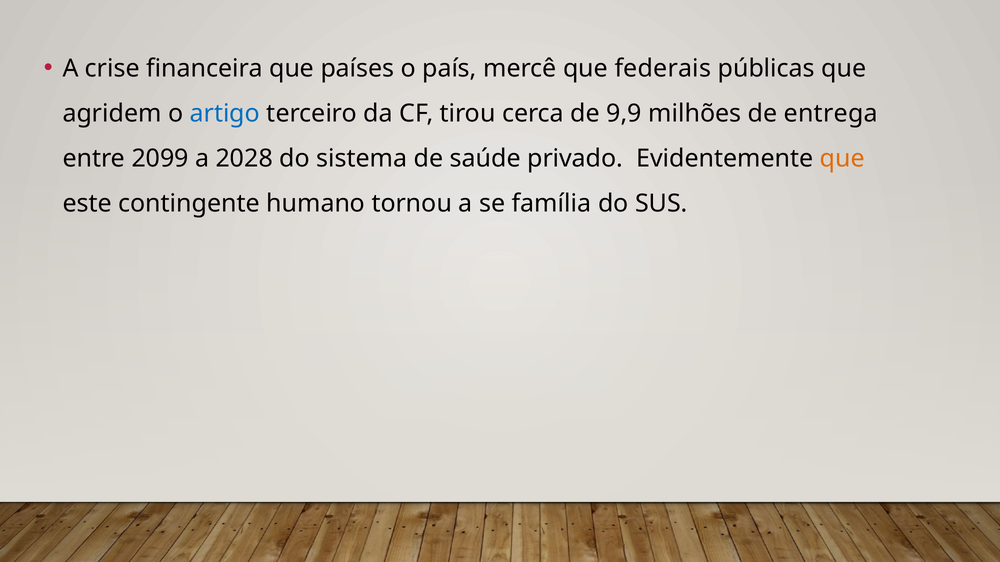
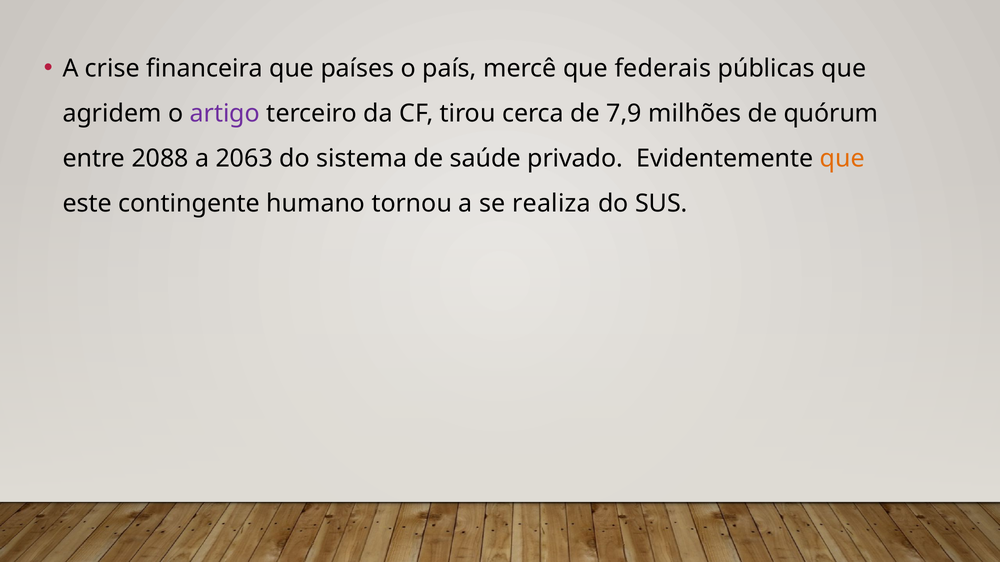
artigo colour: blue -> purple (225, 113)
9,9: 9,9 -> 7,9 (624, 113)
entrega: entrega -> quórum (831, 113)
2099: 2099 -> 2088 (160, 158)
2028: 2028 -> 2063 (244, 158)
família: família -> realiza (551, 203)
